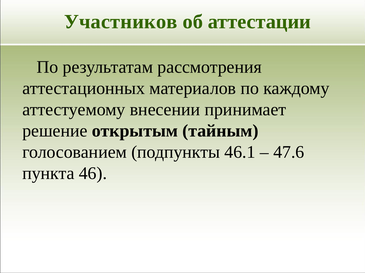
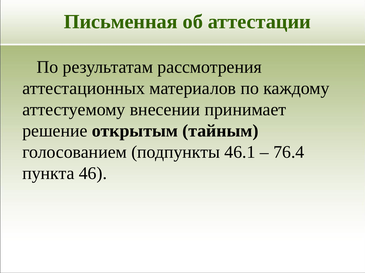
Участников: Участников -> Письменная (121, 22)
47.6: 47.6 -> 76.4 (289, 152)
